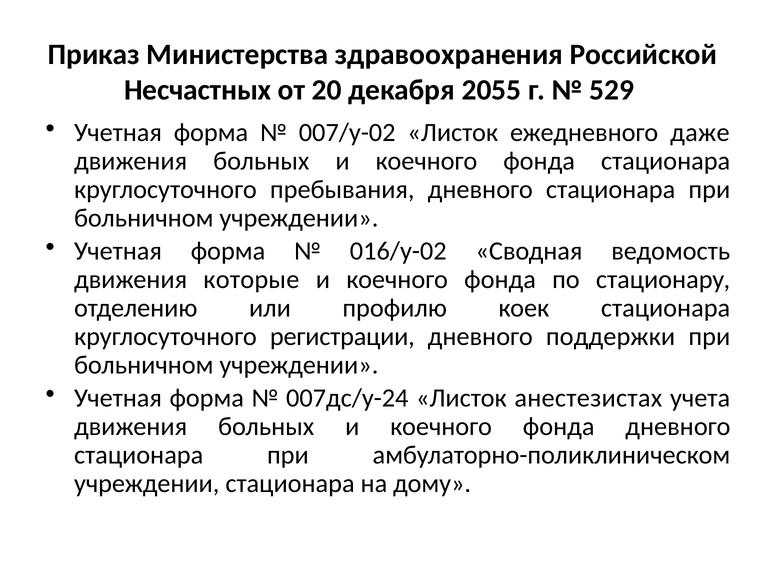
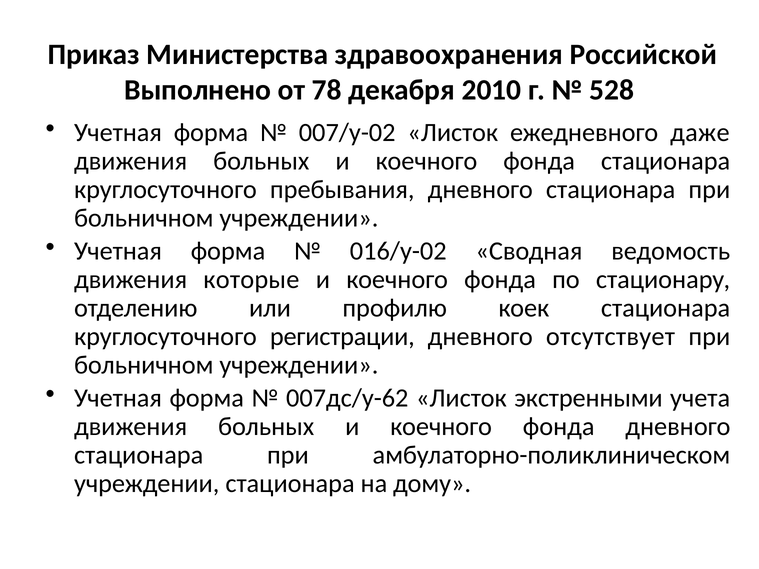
Несчастных: Несчастных -> Выполнено (198, 90)
20: 20 -> 78 (327, 90)
2055: 2055 -> 2010 (492, 90)
529: 529 -> 528 (612, 90)
поддержки: поддержки -> отсутствует (610, 337)
007дс/у-24: 007дс/у-24 -> 007дс/у-62 (347, 398)
анестезистах: анестезистах -> экстренными (589, 398)
